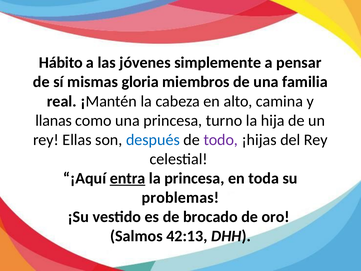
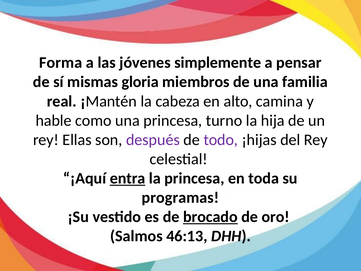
Hábito: Hábito -> Forma (61, 63)
llanas: llanas -> hable (54, 120)
después colour: blue -> purple (153, 140)
problemas: problemas -> programas (180, 197)
brocado underline: none -> present (210, 217)
42:13: 42:13 -> 46:13 (187, 236)
